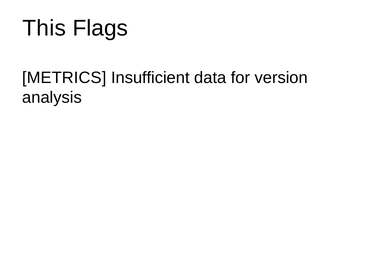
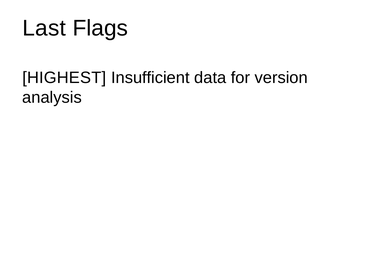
This: This -> Last (44, 28)
METRICS: METRICS -> HIGHEST (64, 78)
